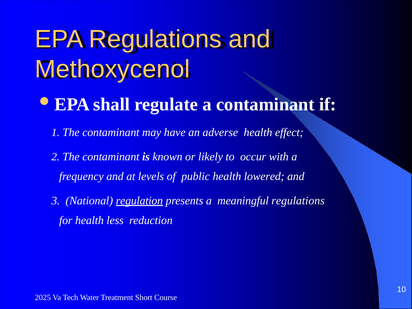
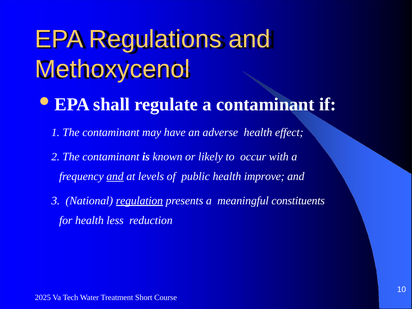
and underline: none -> present (115, 176)
lowered: lowered -> improve (264, 176)
meaningful regulations: regulations -> constituents (298, 201)
